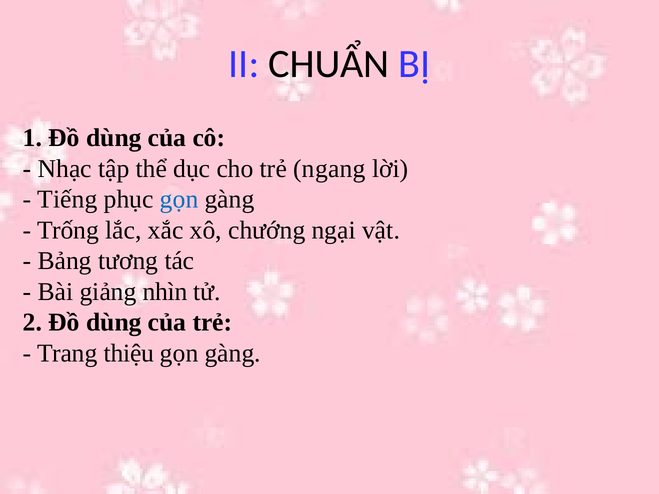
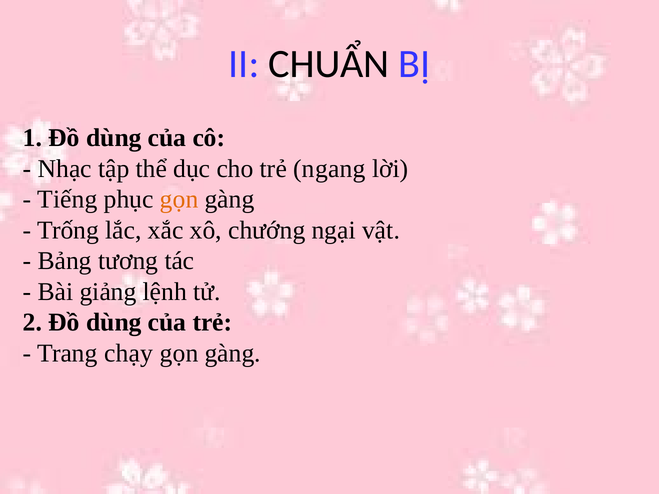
gọn colour: blue -> orange (179, 199)
nhìn: nhìn -> lệnh (165, 292)
thiệu: thiệu -> chạy (129, 353)
